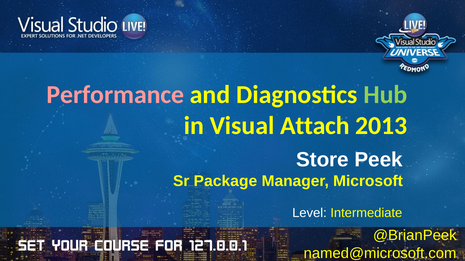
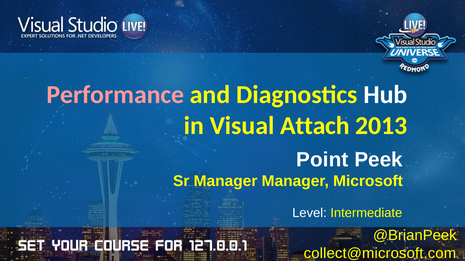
Hub colour: light green -> white (385, 95)
Store: Store -> Point (322, 160)
Sr Package: Package -> Manager (226, 181)
named@microsoft.com: named@microsoft.com -> collect@microsoft.com (380, 254)
